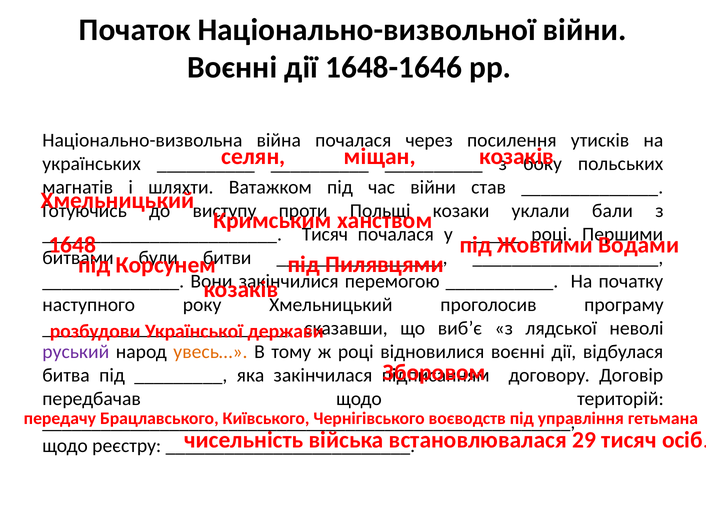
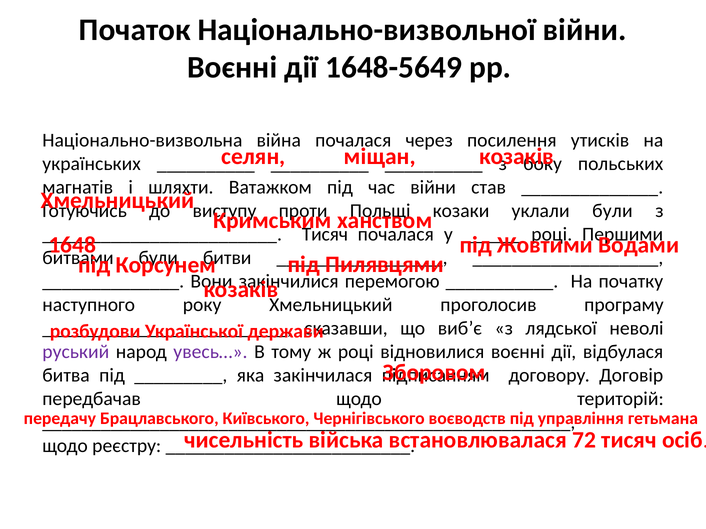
1648-1646: 1648-1646 -> 1648-5649 (394, 67)
уклали бали: бали -> були (612, 211)
увесь… colour: orange -> purple (210, 352)
29: 29 -> 72 (584, 440)
